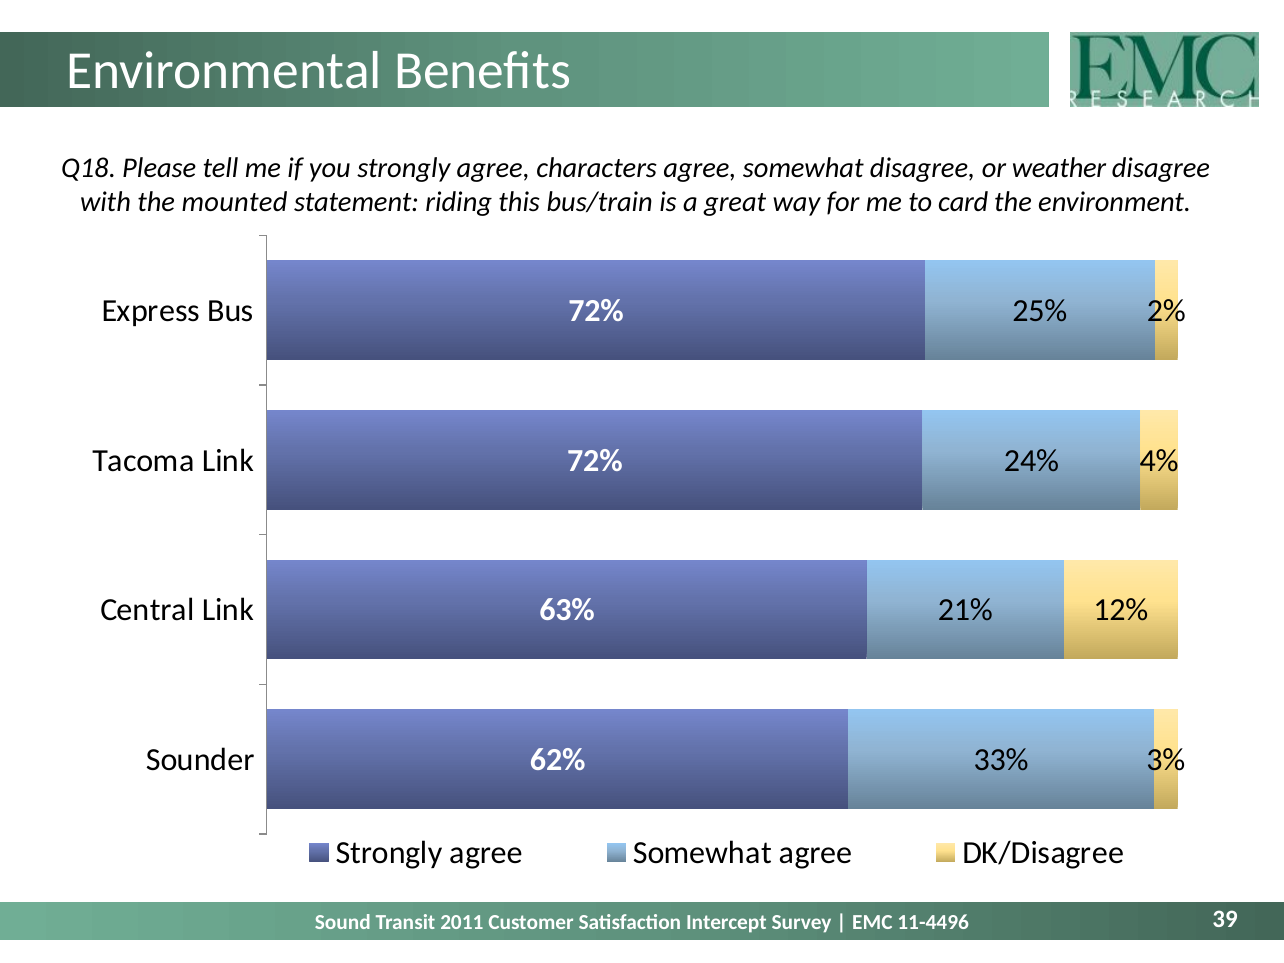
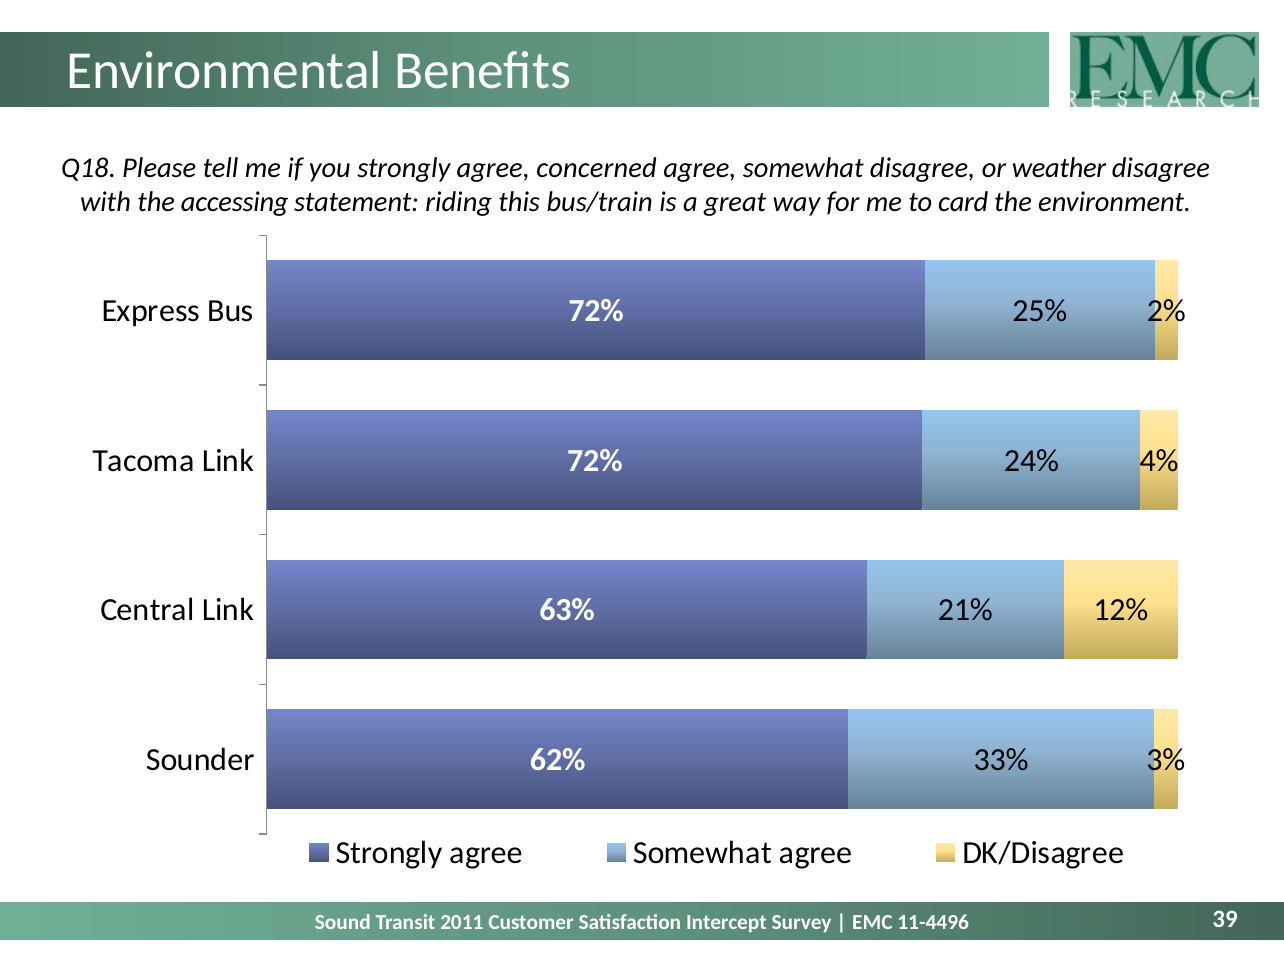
characters: characters -> concerned (597, 168)
mounted: mounted -> accessing (235, 203)
